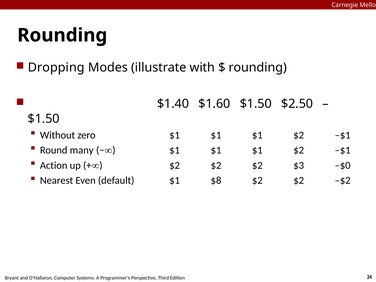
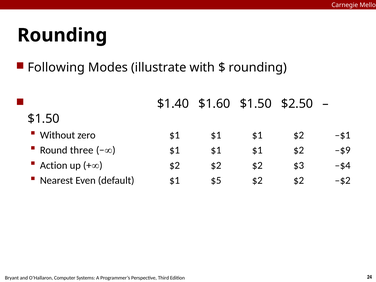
Dropping: Dropping -> Following (56, 67)
many: many -> three (82, 150)
–$1: –$1 -> –$9 (343, 150)
–$0: –$0 -> –$4 (343, 165)
$8: $8 -> $5 (216, 180)
